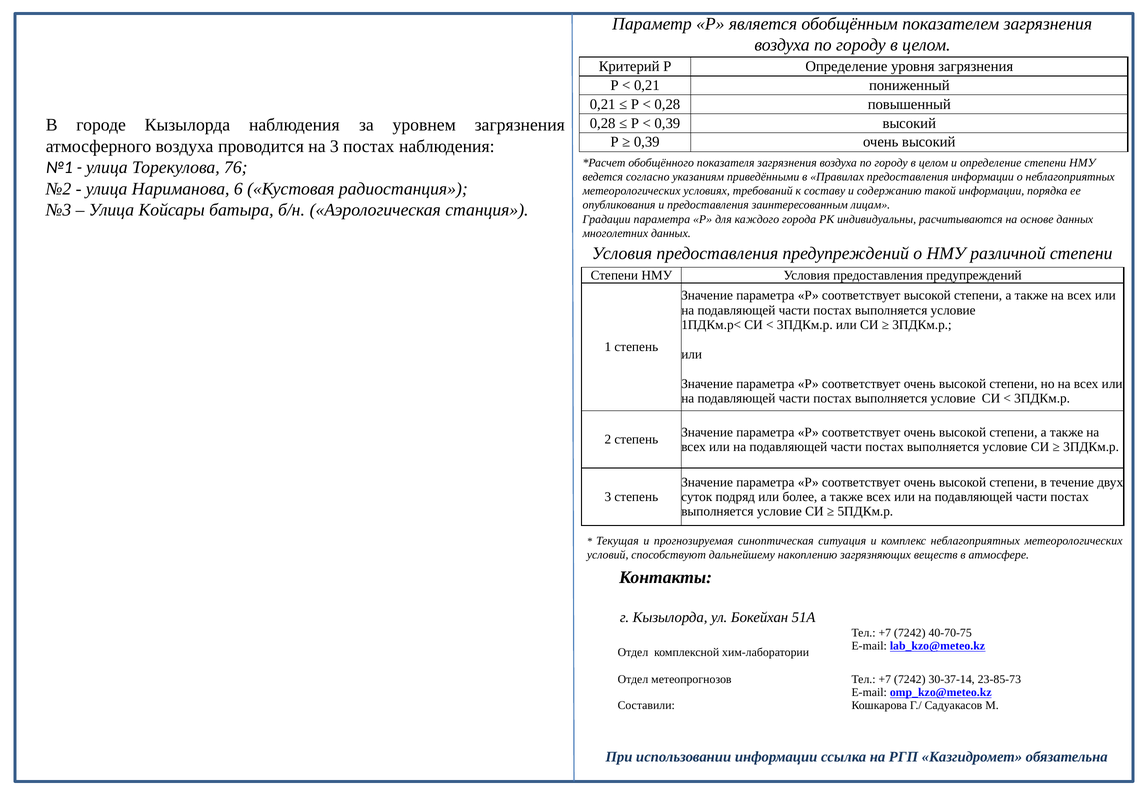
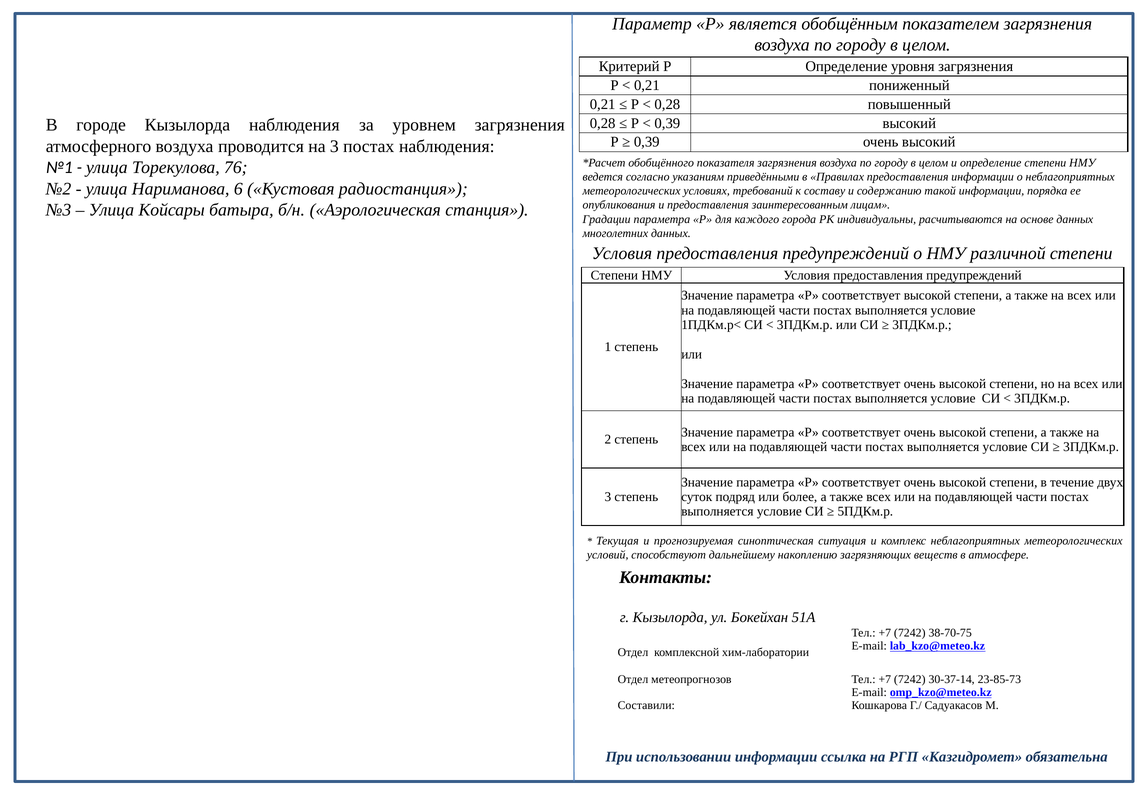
40-70-75: 40-70-75 -> 38-70-75 (950, 633)
